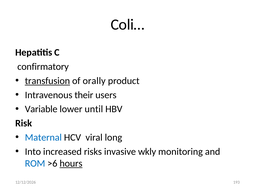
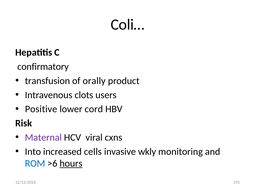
transfusion underline: present -> none (47, 81)
their: their -> clots (84, 95)
Variable: Variable -> Positive (41, 109)
until: until -> cord (94, 109)
Maternal colour: blue -> purple (43, 138)
long: long -> cxns (114, 138)
risks: risks -> cells (93, 152)
